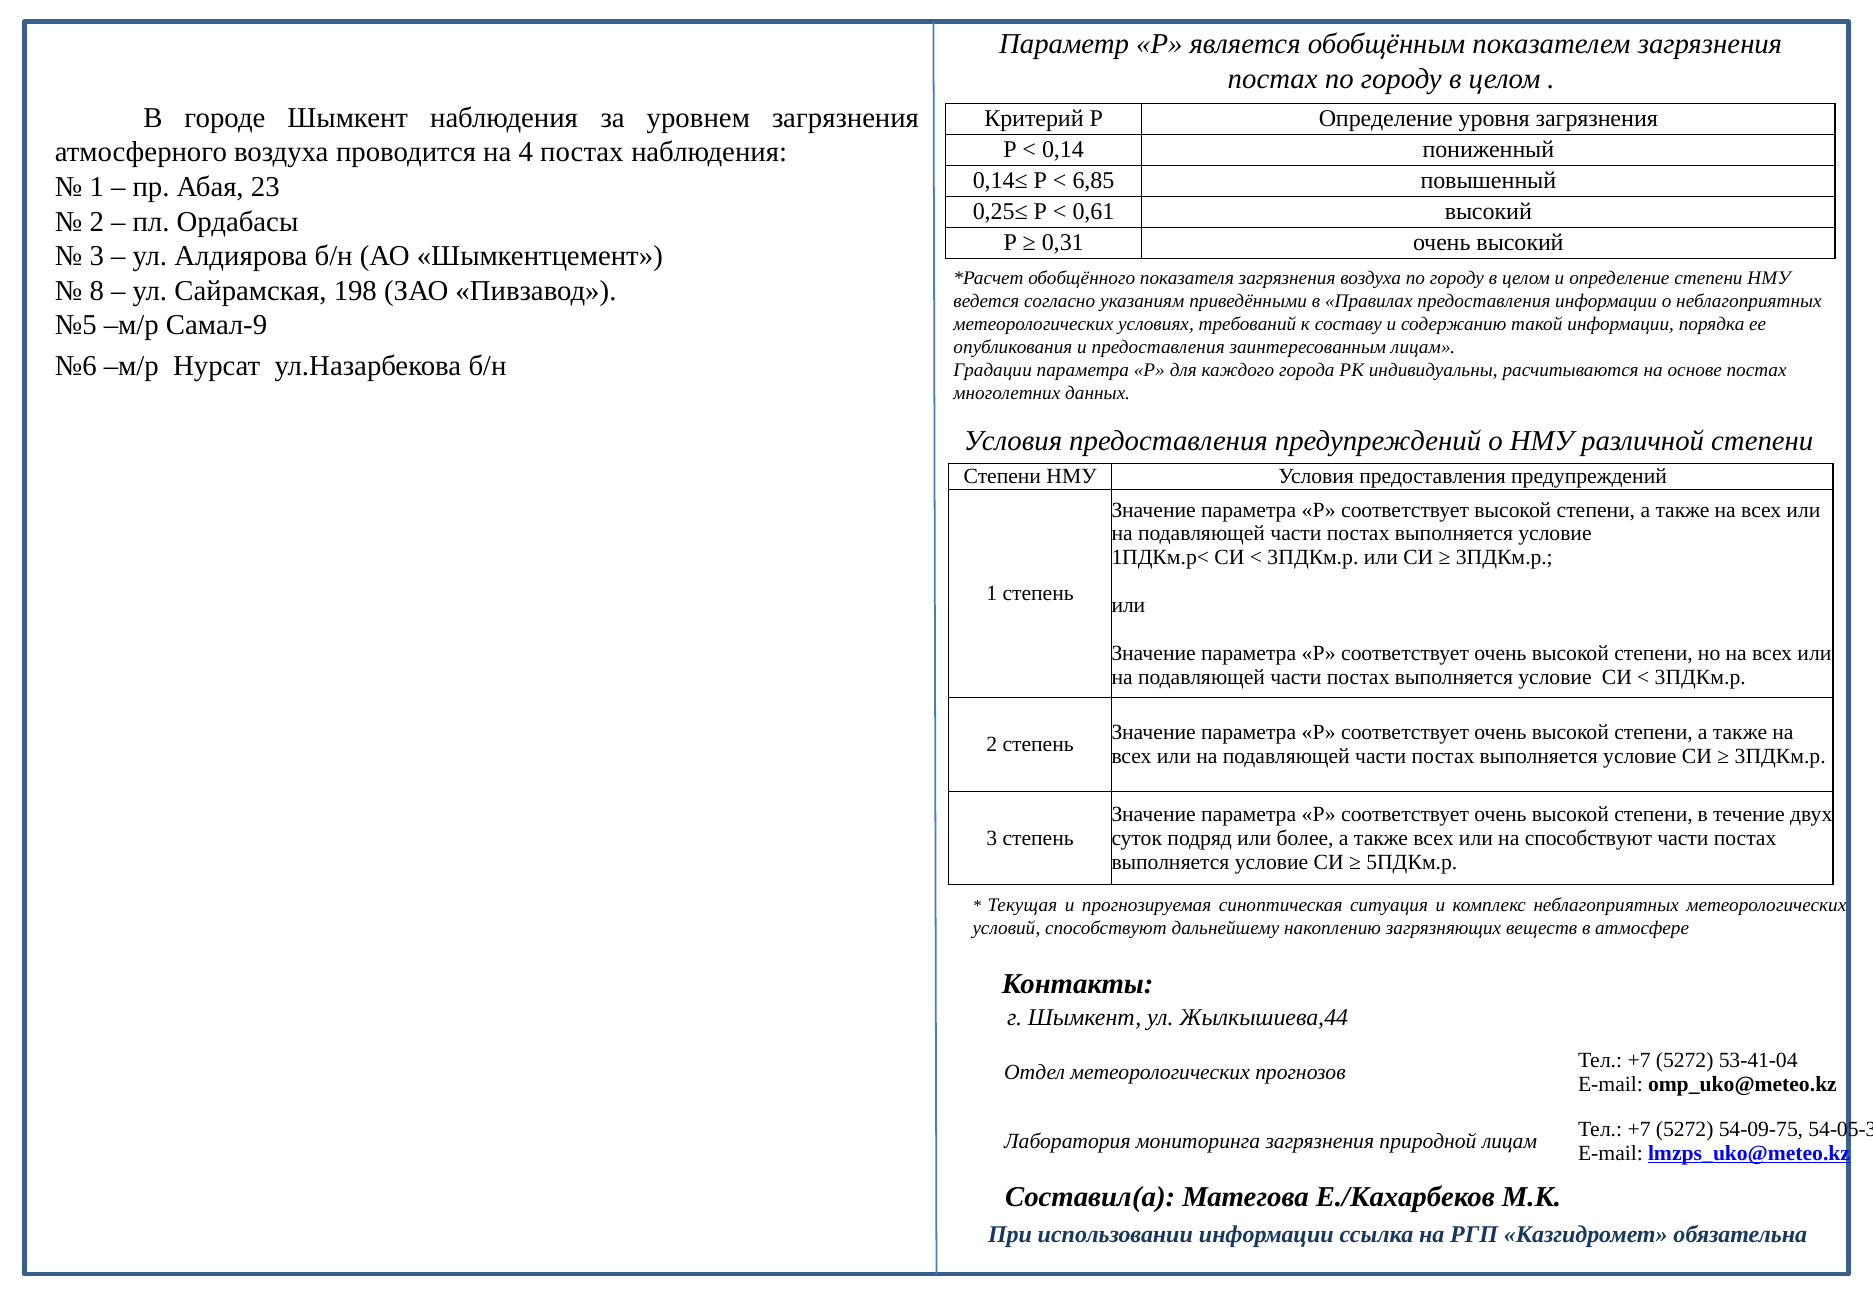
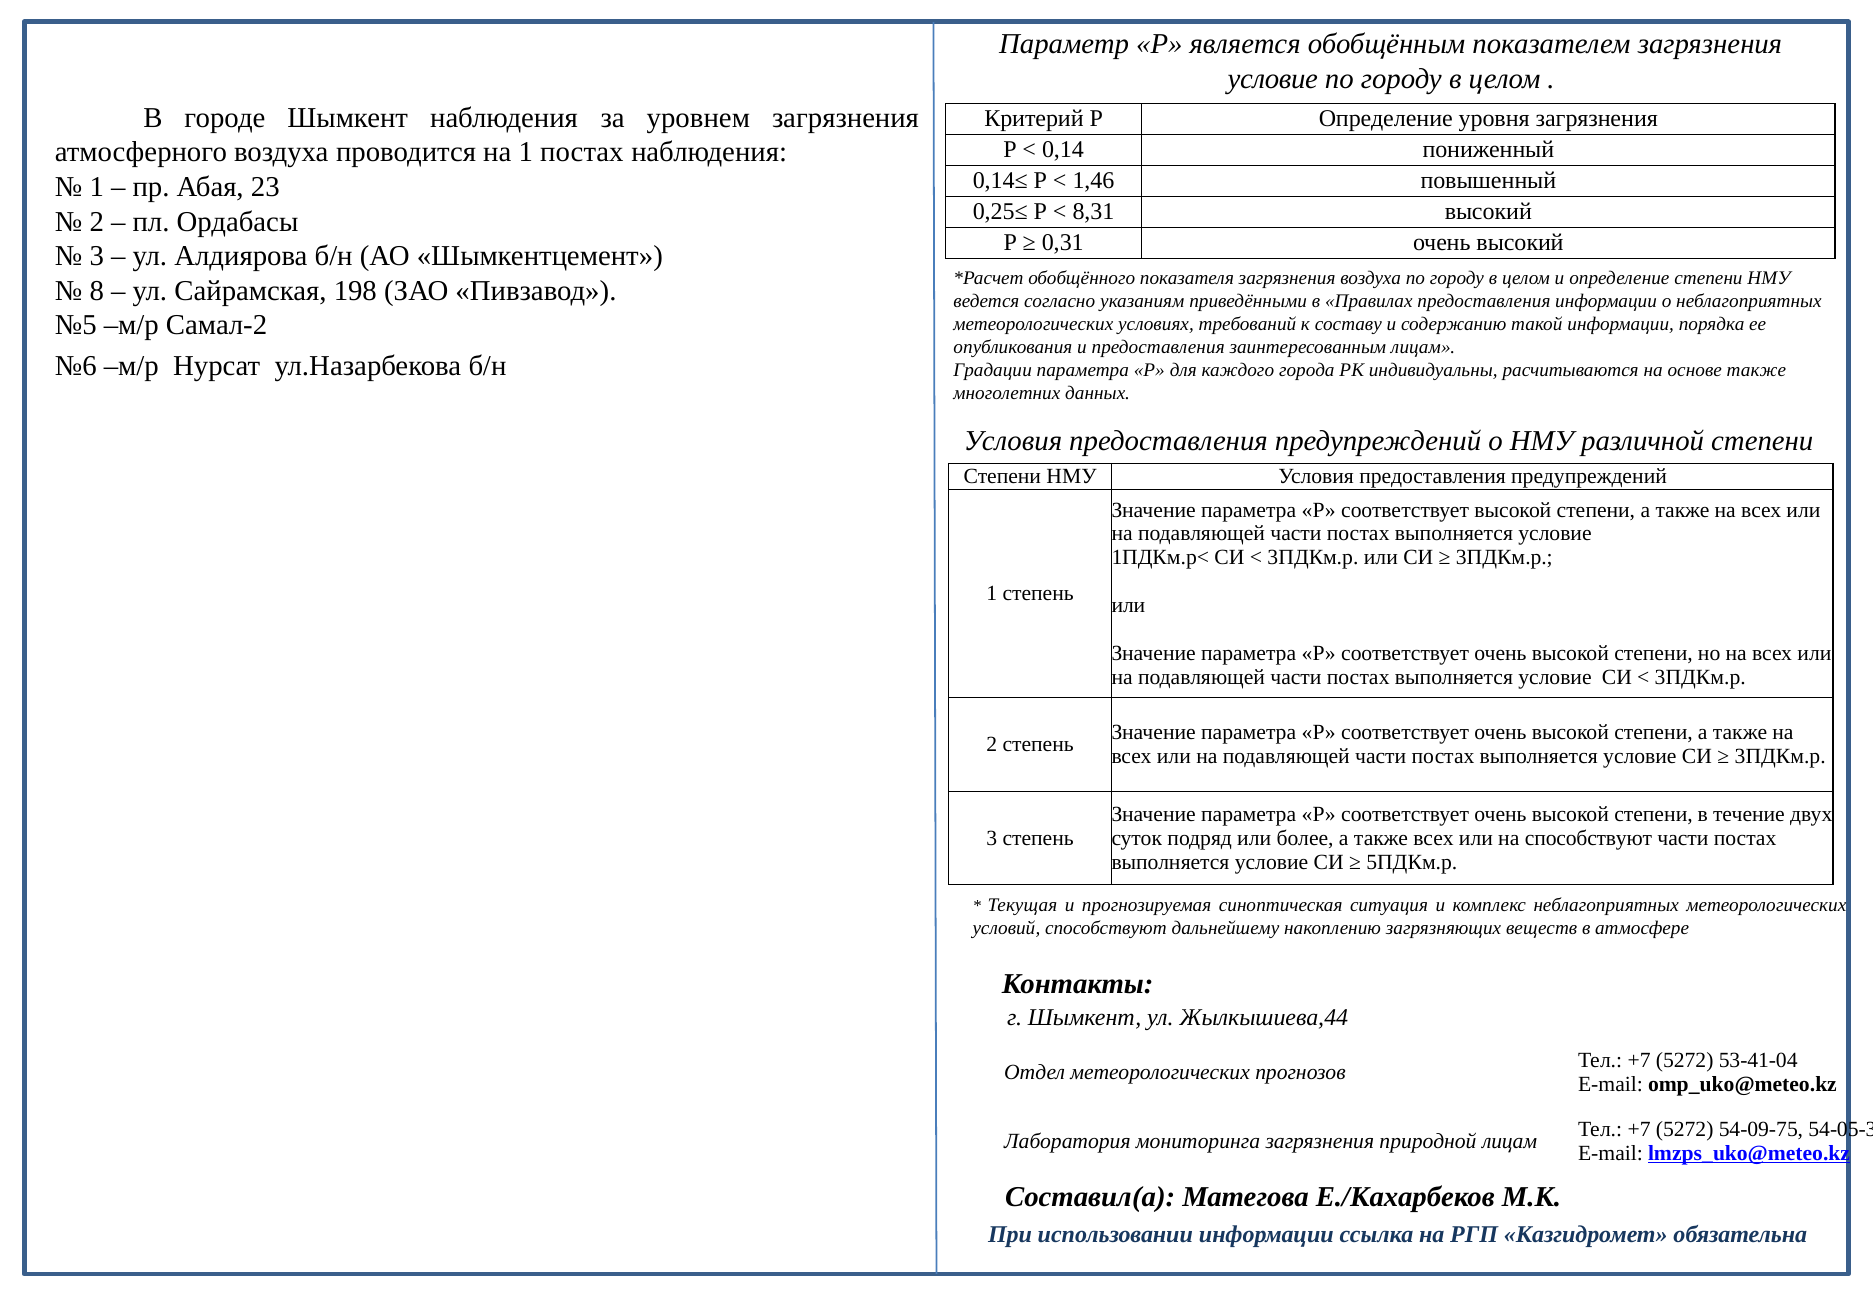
постах: постах -> условие (1273, 79)
на 4: 4 -> 1 (526, 152)
6,85: 6,85 -> 1,46 (1093, 181)
0,61: 0,61 -> 8,31 (1093, 212)
Самал-9: Самал-9 -> Самал-2 (217, 325)
основе постах: постах -> также (1756, 370)
